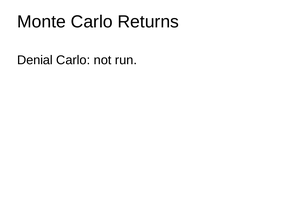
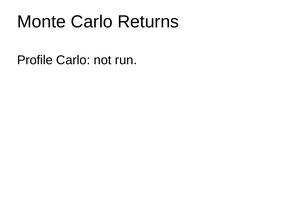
Denial: Denial -> Profile (35, 60)
